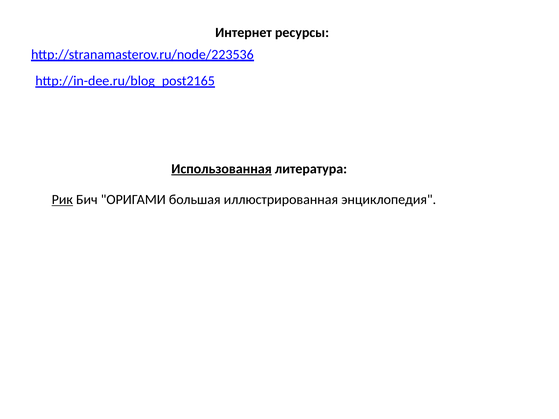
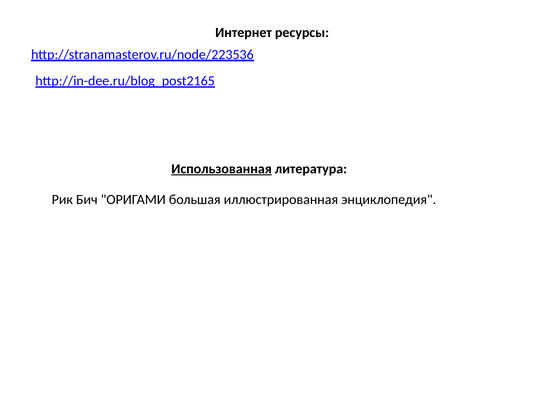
Рик underline: present -> none (62, 200)
